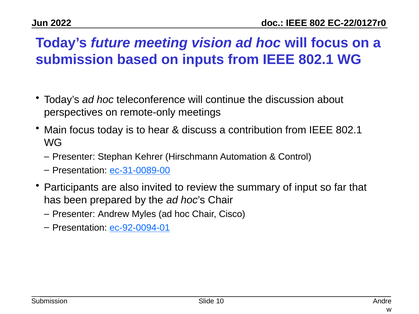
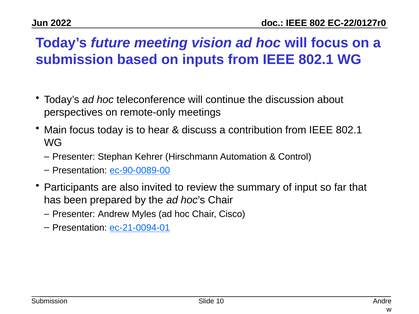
ec-31-0089-00: ec-31-0089-00 -> ec-90-0089-00 (140, 170)
ec-92-0094-01: ec-92-0094-01 -> ec-21-0094-01 (140, 228)
